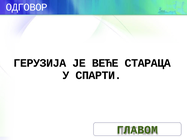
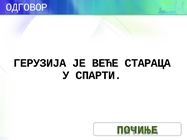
ГЛАВОМ: ГЛАВОМ -> ПОЧИЊЕ (137, 130)
